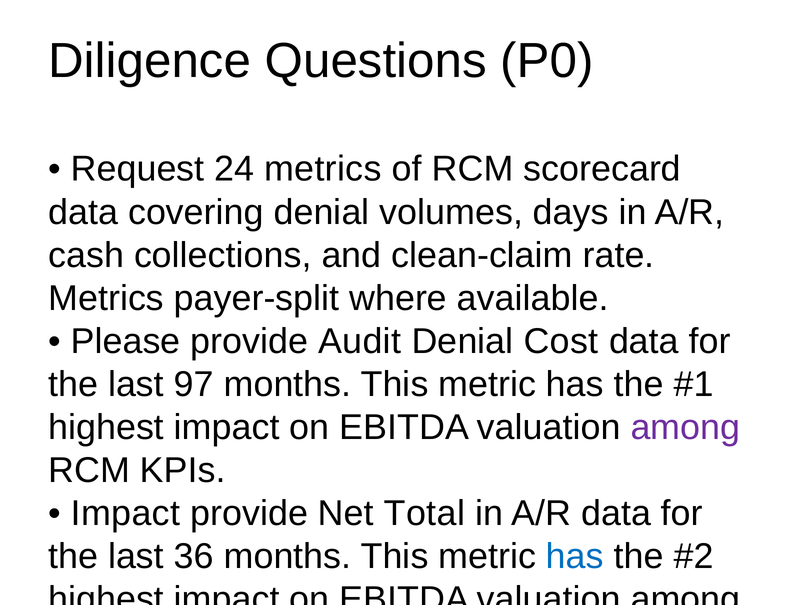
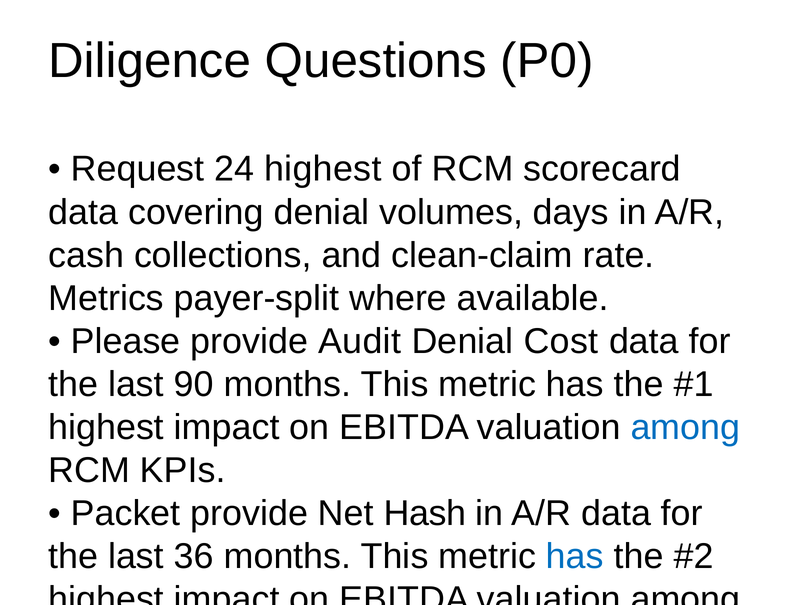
24 metrics: metrics -> highest (323, 169)
97: 97 -> 90 (194, 384)
among colour: purple -> blue (685, 428)
Impact: Impact -> Packet (126, 514)
Total: Total -> Hash (425, 514)
